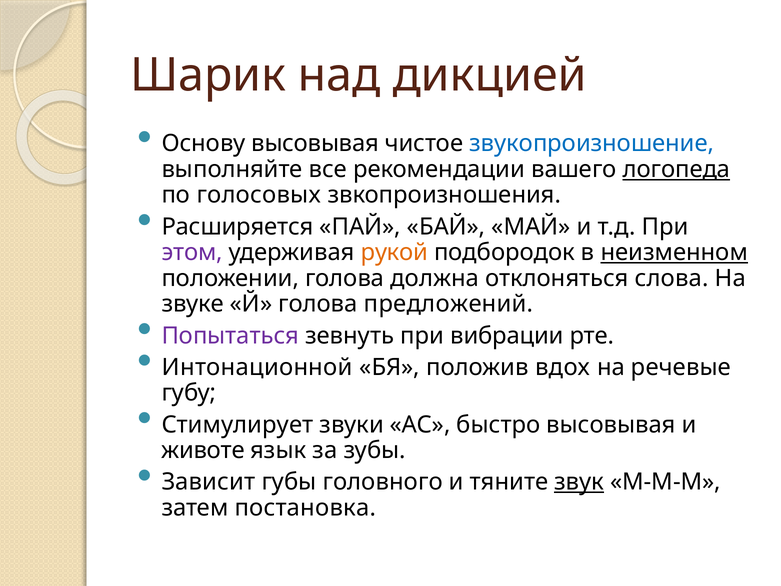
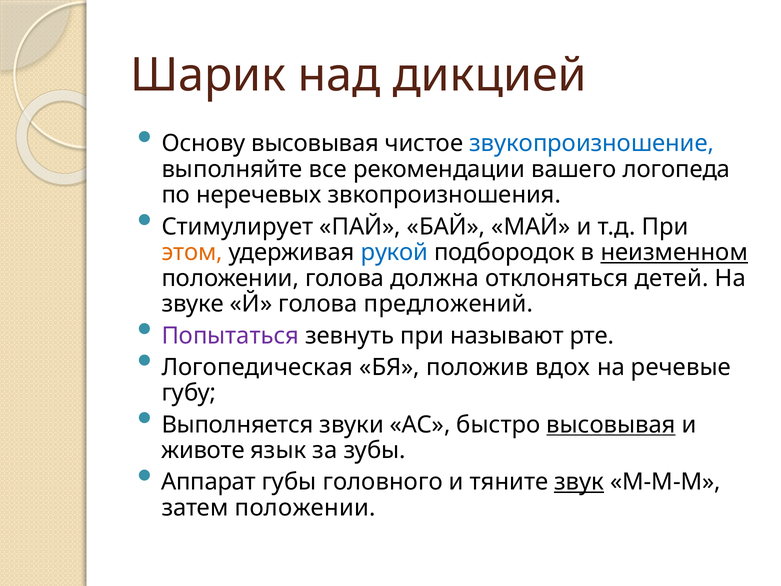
логопеда underline: present -> none (676, 169)
голосовых: голосовых -> неречевых (259, 195)
Расширяется: Расширяется -> Стимулирует (237, 227)
этом colour: purple -> orange (192, 252)
рукой colour: orange -> blue (394, 252)
слова: слова -> детей (672, 278)
вибрации: вибрации -> называют (507, 336)
Интонационной: Интонационной -> Логопедическая (257, 367)
Стимулирует: Стимулирует -> Выполняется (238, 425)
высовывая underline: none -> present (611, 425)
Зависит: Зависит -> Аппарат (209, 482)
затем постановка: постановка -> положении (305, 508)
